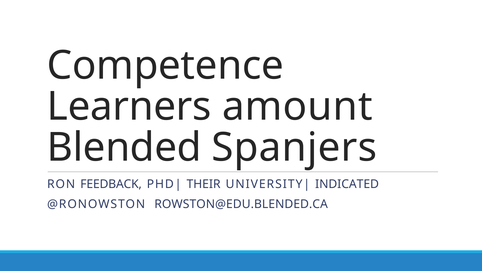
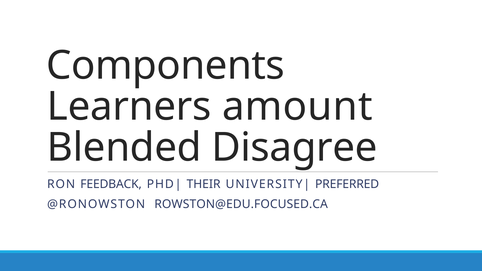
Competence: Competence -> Components (166, 66)
Spanjers: Spanjers -> Disagree (295, 148)
INDICATED: INDICATED -> PREFERRED (347, 184)
ROWSTON@EDU.BLENDED.CA: ROWSTON@EDU.BLENDED.CA -> ROWSTON@EDU.FOCUSED.CA (241, 204)
